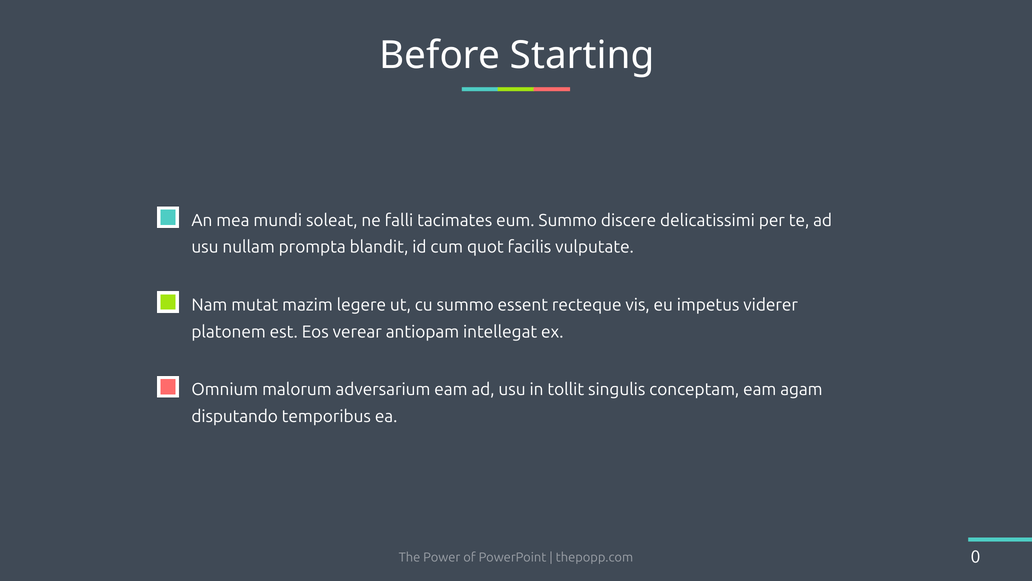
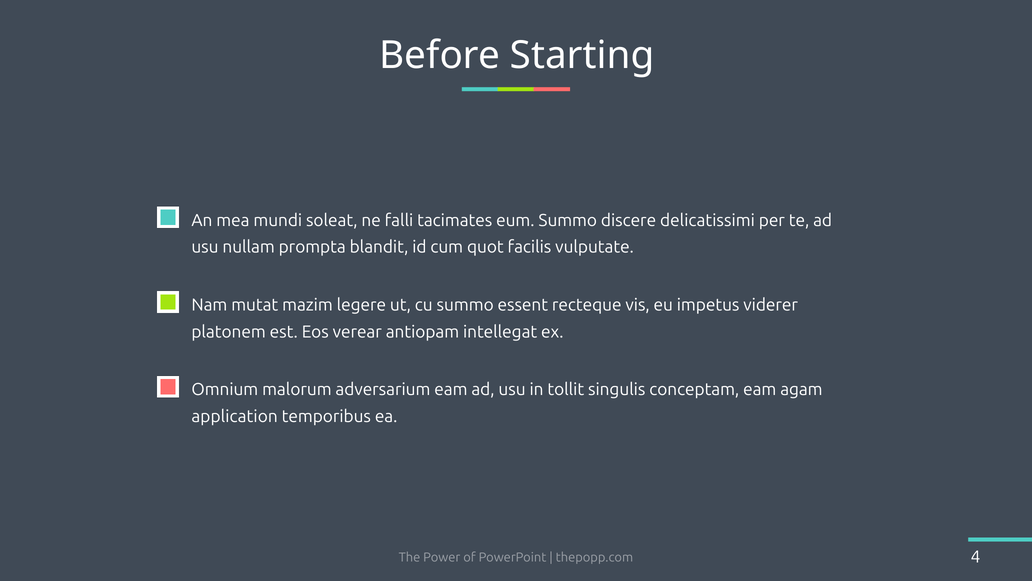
disputando: disputando -> application (235, 416)
0: 0 -> 4 (976, 557)
